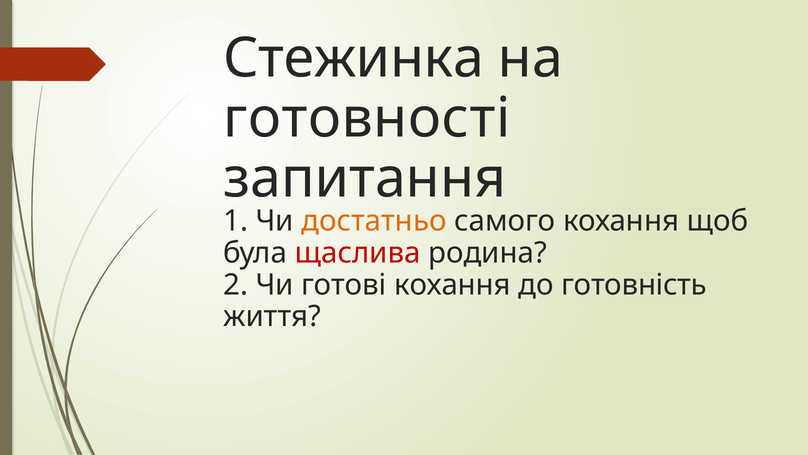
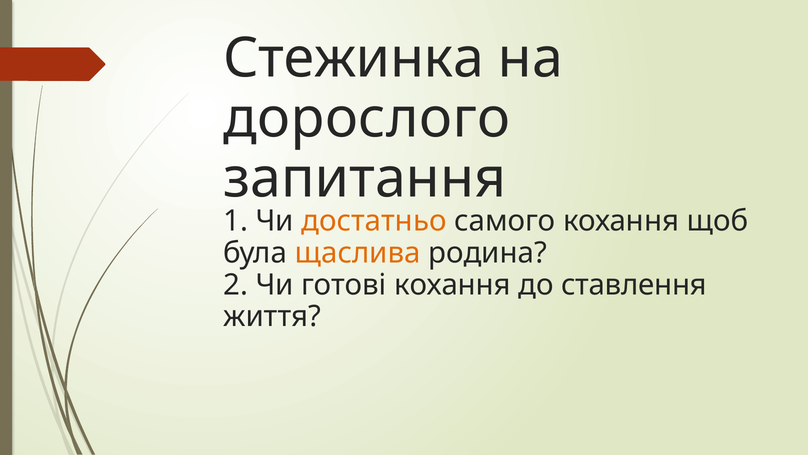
готовності: готовності -> дорослого (367, 118)
щаслива colour: red -> orange (358, 253)
готовність: готовність -> ставлення (634, 285)
